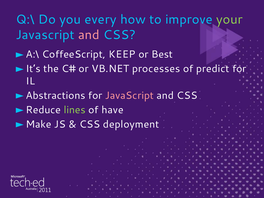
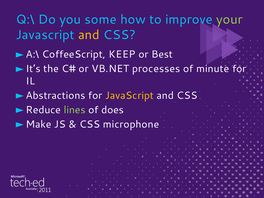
every: every -> some (101, 20)
and colour: pink -> yellow (89, 35)
predict: predict -> minute (213, 69)
JavaScript colour: pink -> yellow (129, 95)
have: have -> does (113, 110)
deployment: deployment -> microphone (131, 124)
